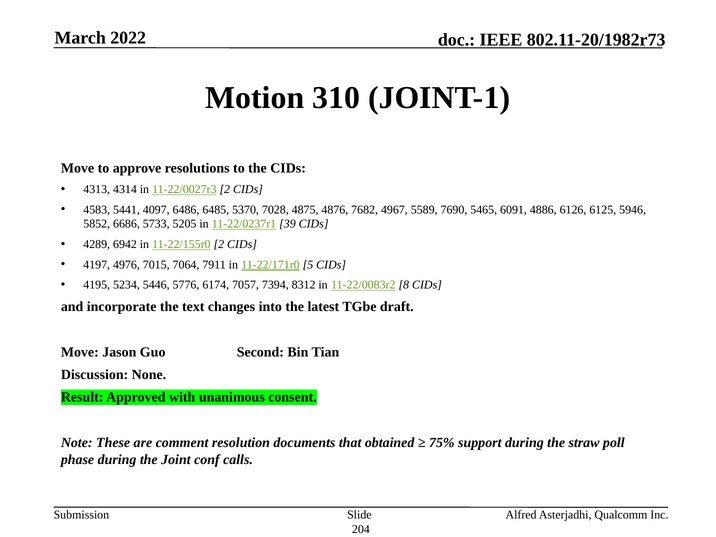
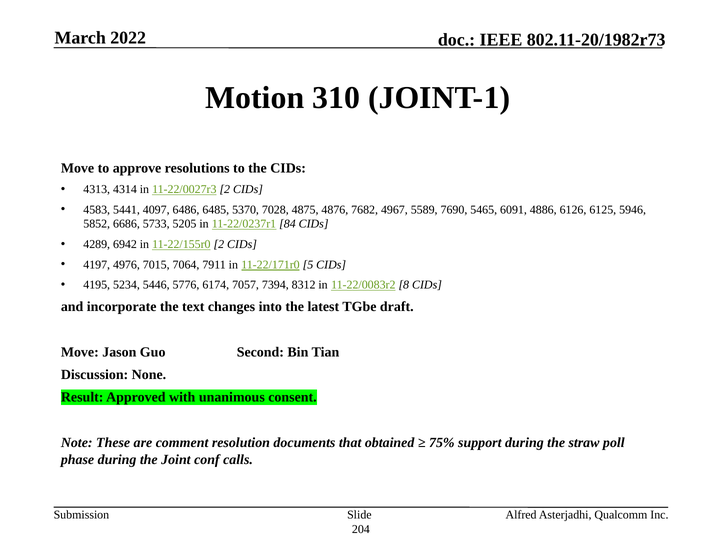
39: 39 -> 84 (287, 224)
